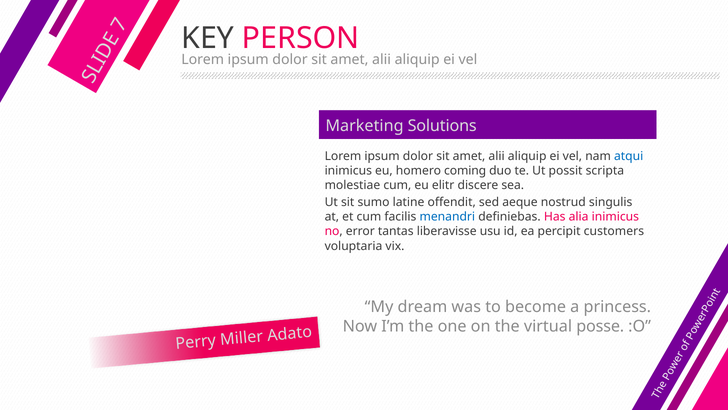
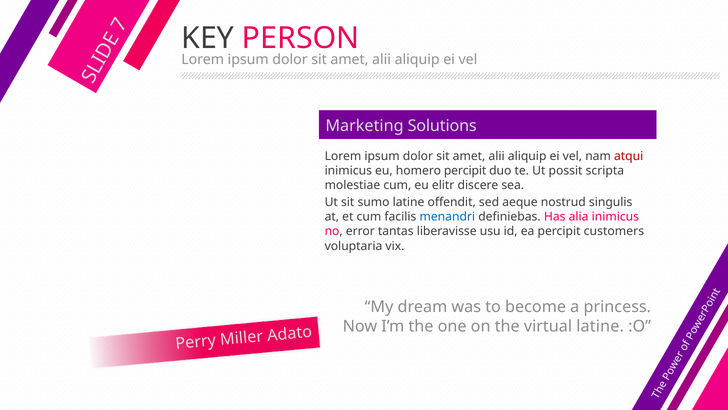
atqui colour: blue -> red (629, 156)
homero coming: coming -> percipit (465, 171)
virtual posse: posse -> latine (600, 326)
